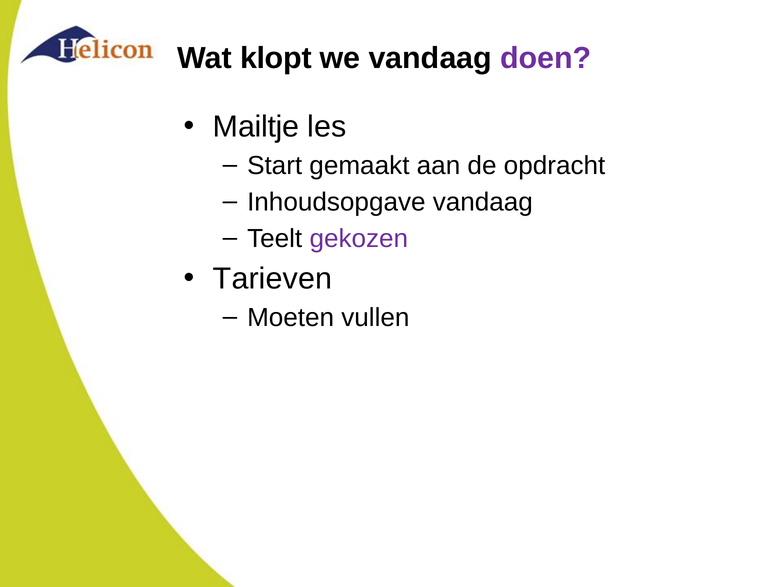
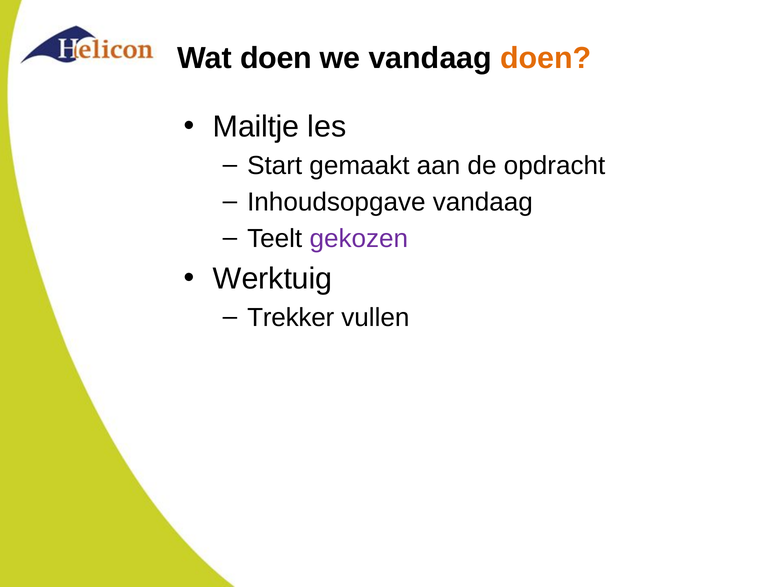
Wat klopt: klopt -> doen (276, 58)
doen colour: purple -> orange (546, 58)
Tarieven: Tarieven -> Werktuig (273, 279)
Moeten: Moeten -> Trekker (291, 318)
